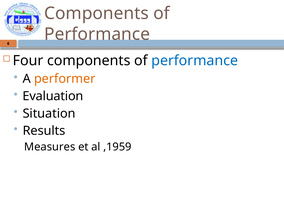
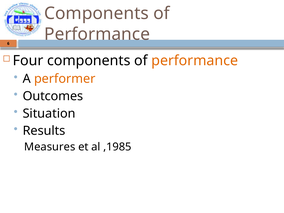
performance colour: blue -> orange (195, 61)
Evaluation: Evaluation -> Outcomes (53, 96)
,1959: ,1959 -> ,1985 (117, 147)
